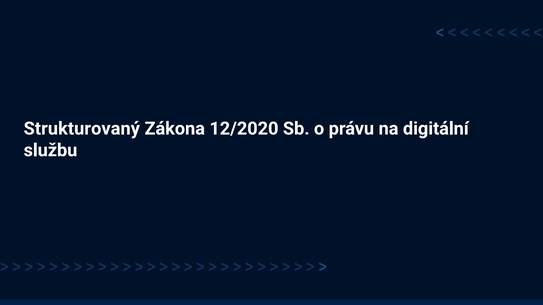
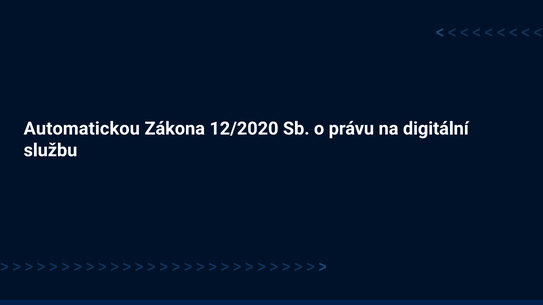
Strukturovaný: Strukturovaný -> Automatickou (82, 129)
